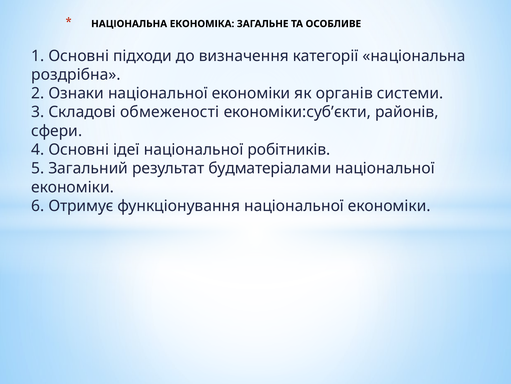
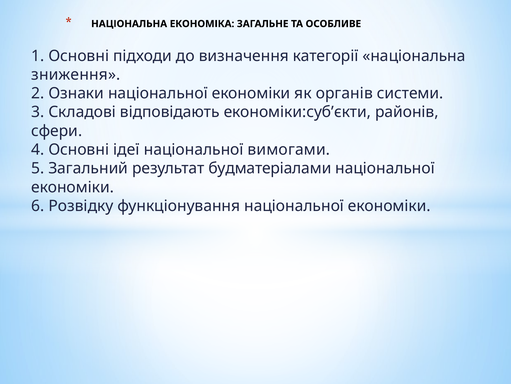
роздрібна: роздрібна -> зниження (76, 74)
обмеженості: обмеженості -> відповідають (170, 112)
робітників: робітників -> вимогами (289, 149)
Отримує: Отримує -> Розвідку (81, 206)
